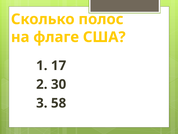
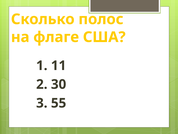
17: 17 -> 11 (59, 65)
58: 58 -> 55 (59, 103)
